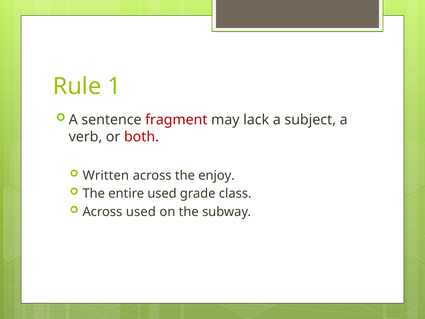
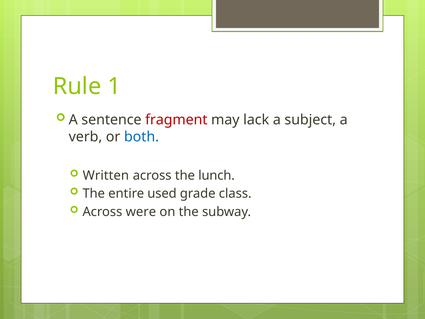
both colour: red -> blue (141, 137)
enjoy: enjoy -> lunch (217, 175)
Across used: used -> were (141, 212)
